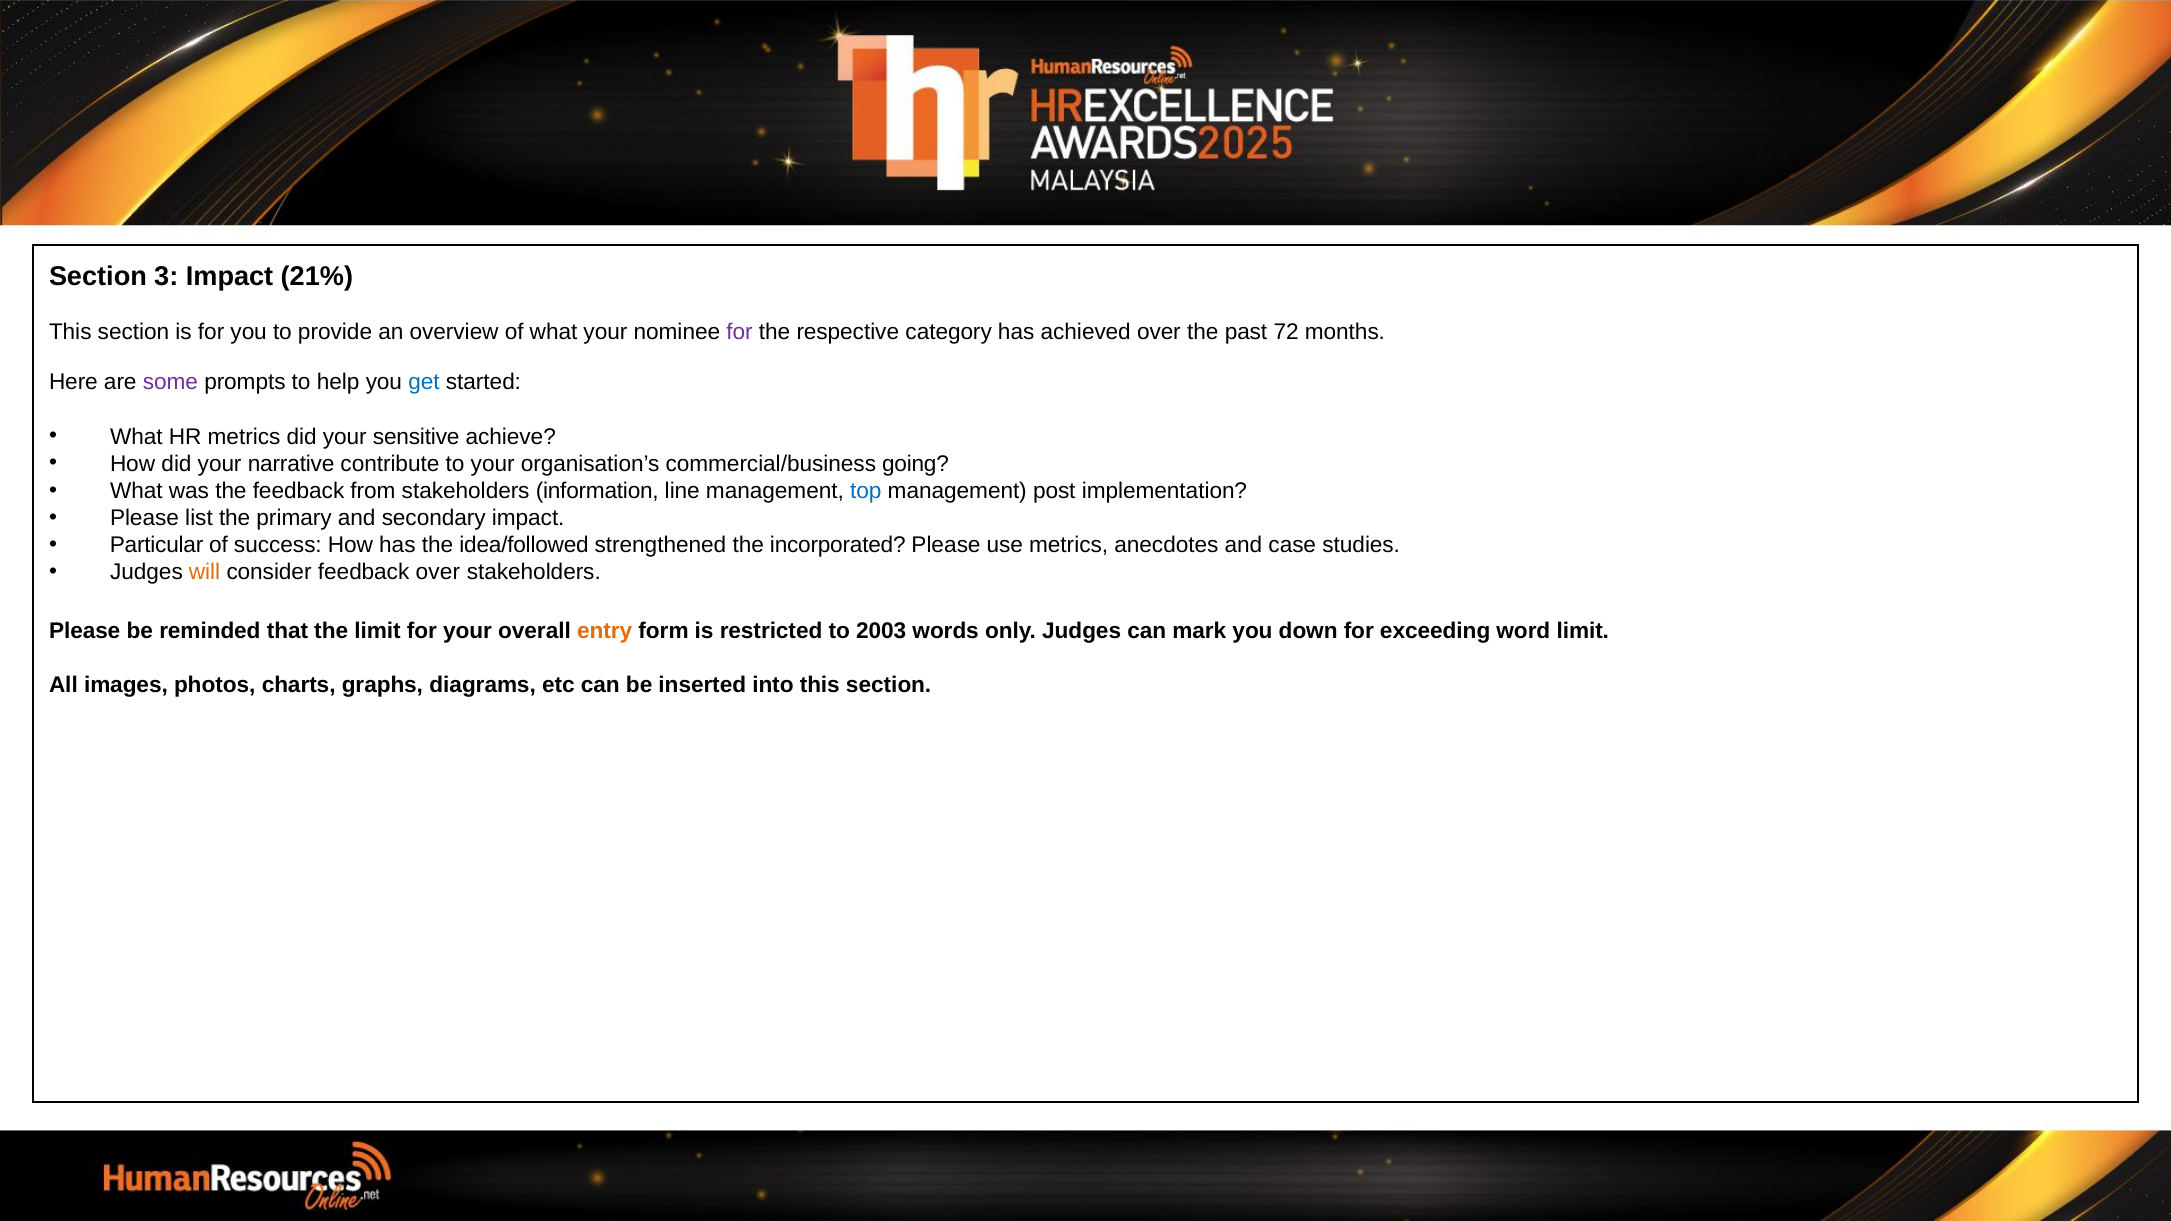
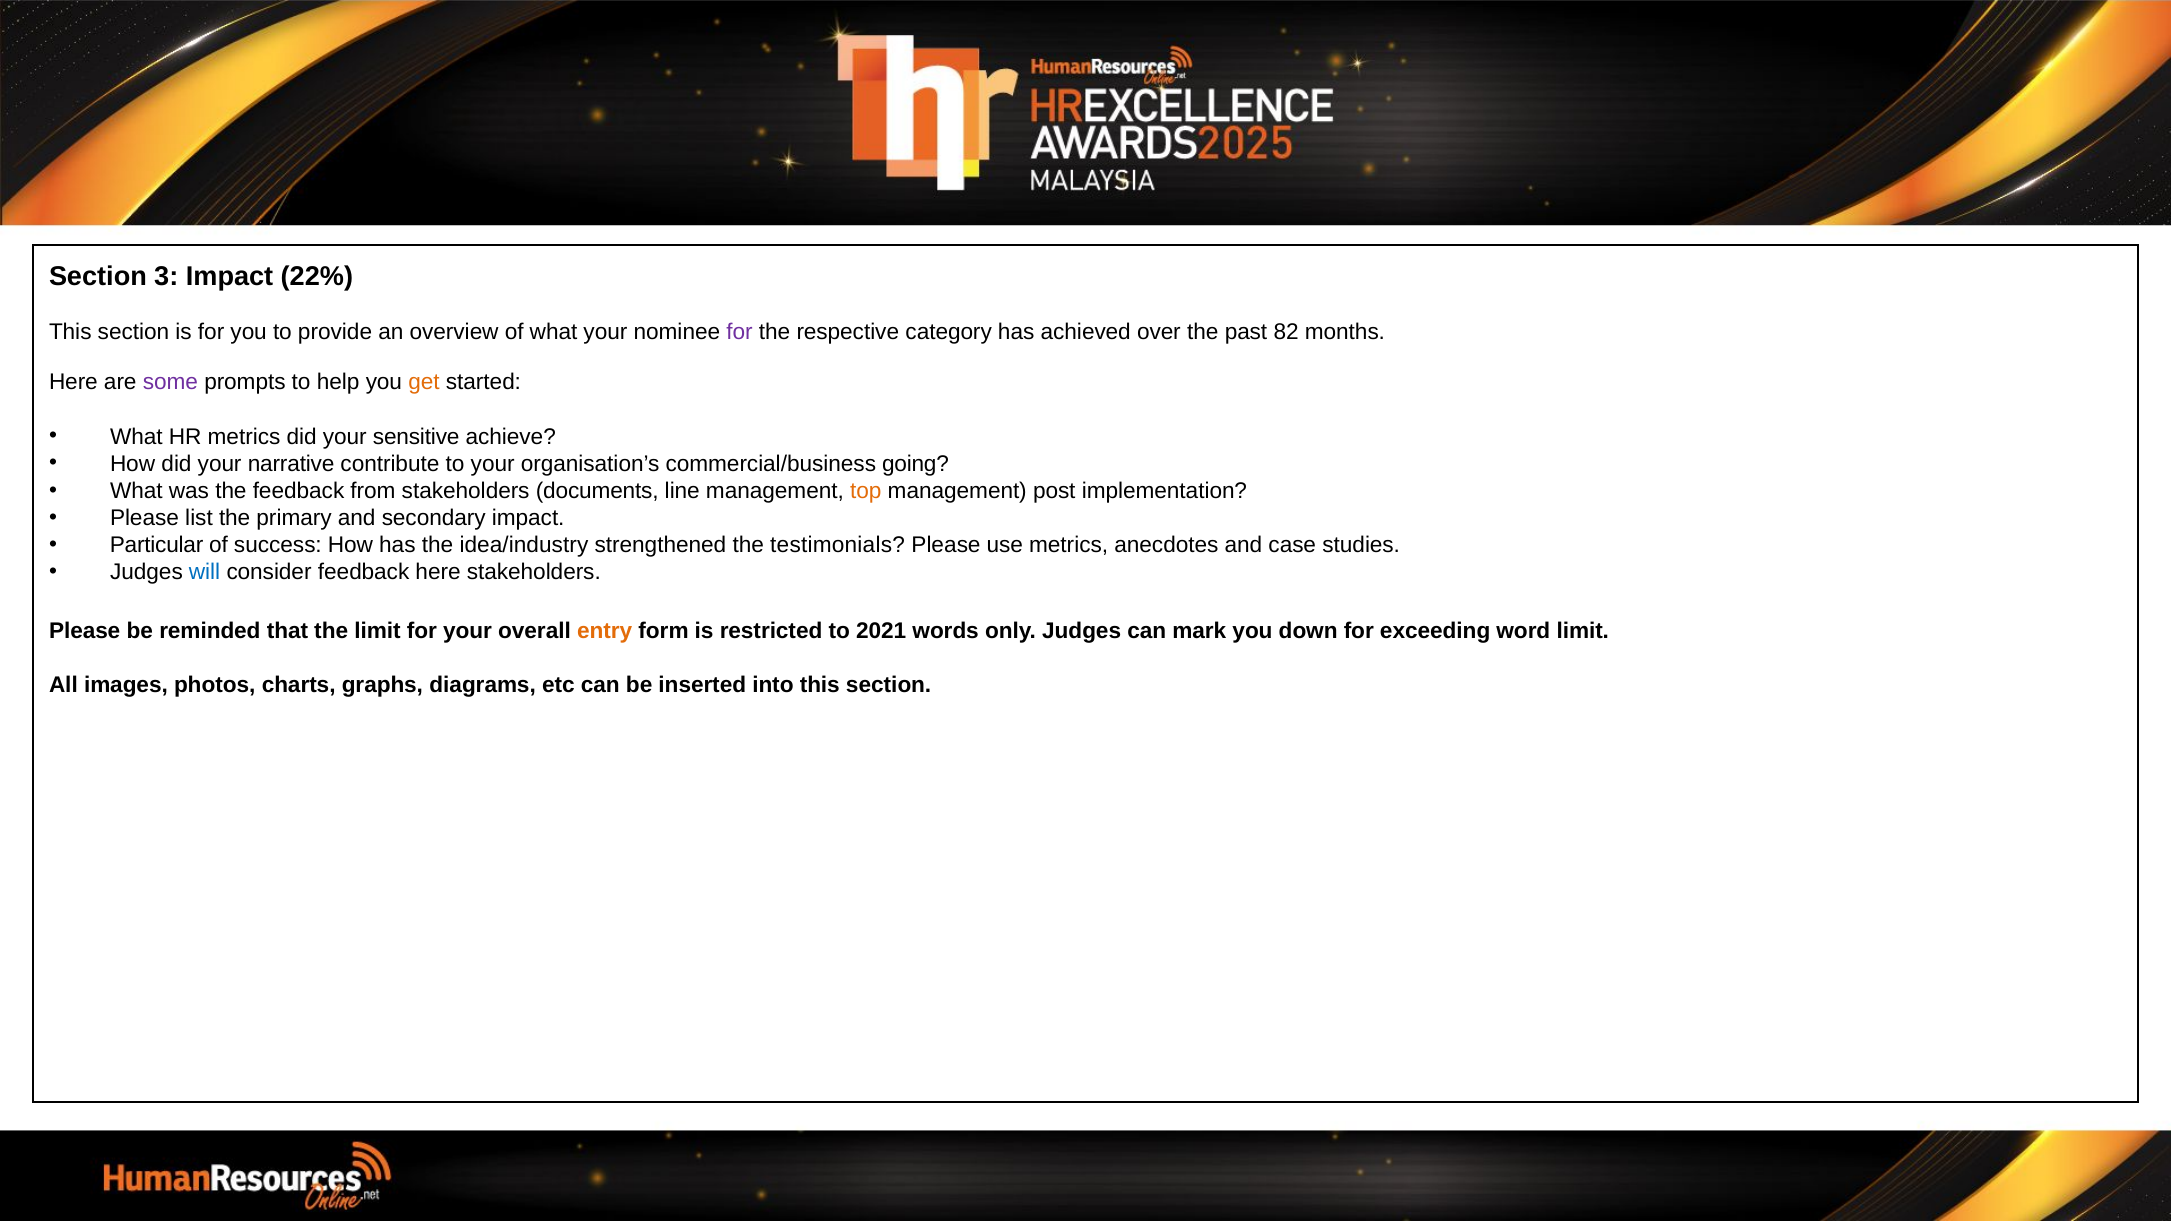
21%: 21% -> 22% (317, 276)
72: 72 -> 82 (1286, 332)
get colour: blue -> orange (424, 382)
information: information -> documents (597, 491)
top colour: blue -> orange (866, 491)
idea/followed: idea/followed -> idea/industry (524, 545)
incorporated: incorporated -> testimonials (838, 545)
will colour: orange -> blue (205, 573)
feedback over: over -> here (438, 573)
2003: 2003 -> 2021 (881, 631)
